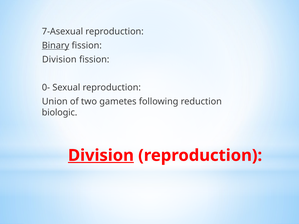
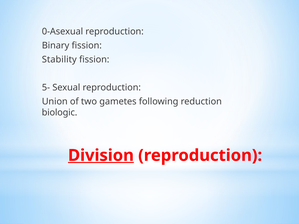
7-Asexual: 7-Asexual -> 0-Asexual (62, 32)
Binary underline: present -> none (56, 46)
Division: Division -> Stability (59, 60)
0-: 0- -> 5- (46, 88)
